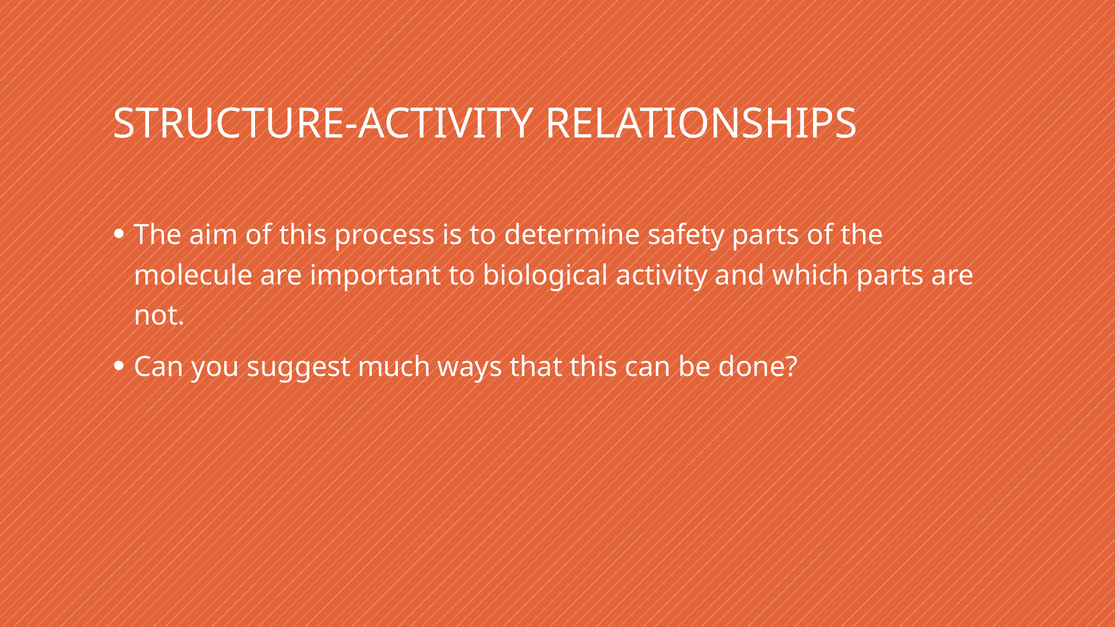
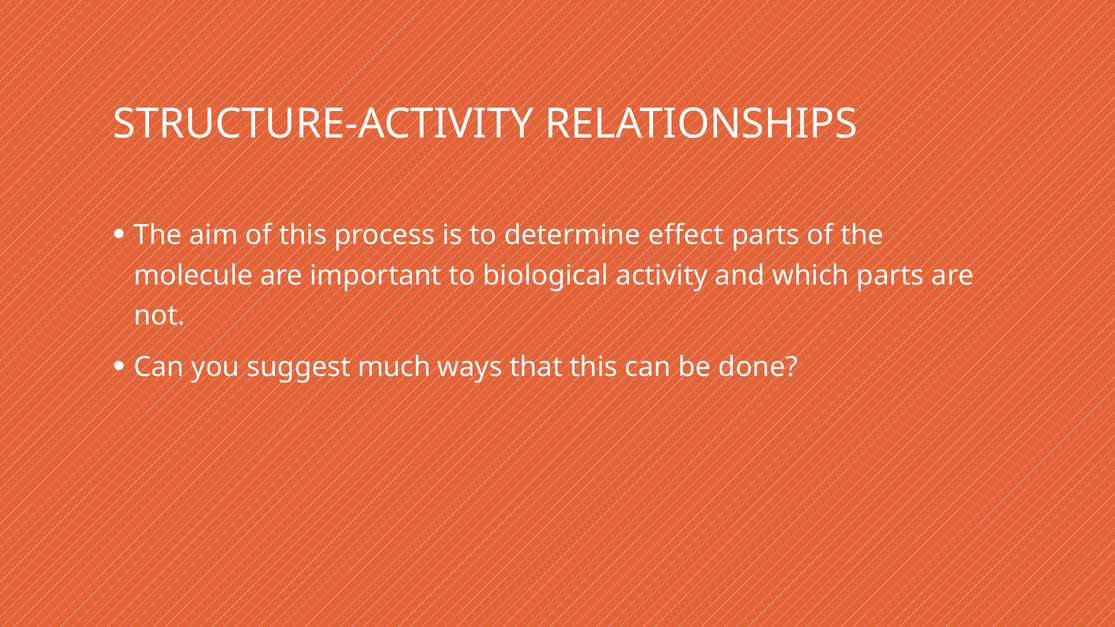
safety: safety -> effect (686, 235)
